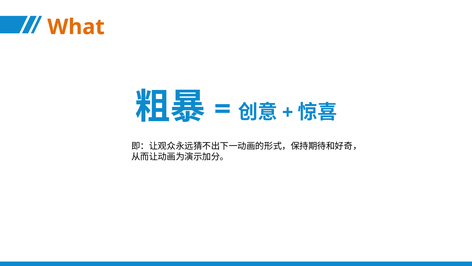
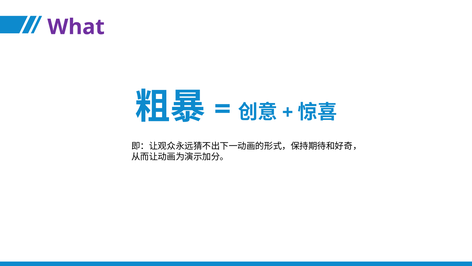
What colour: orange -> purple (76, 27)
